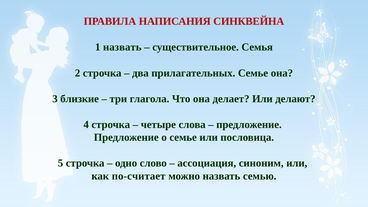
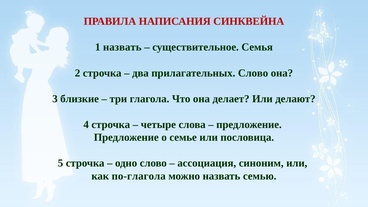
прилагательных Семье: Семье -> Слово (253, 73)
по-считает: по-считает -> по-глагола (139, 176)
